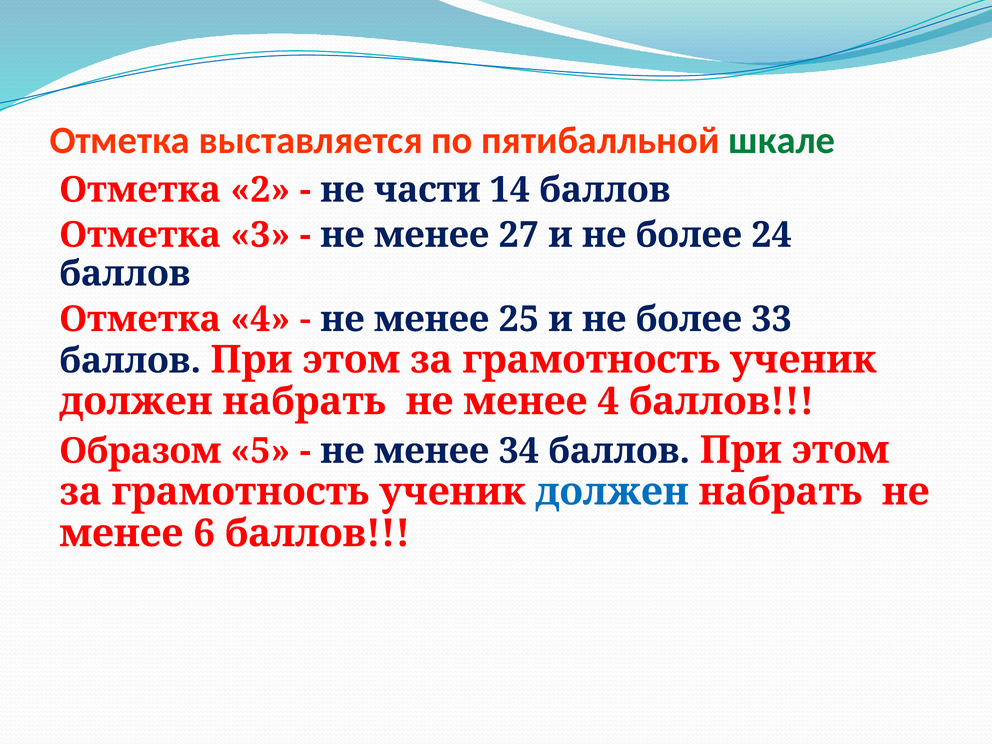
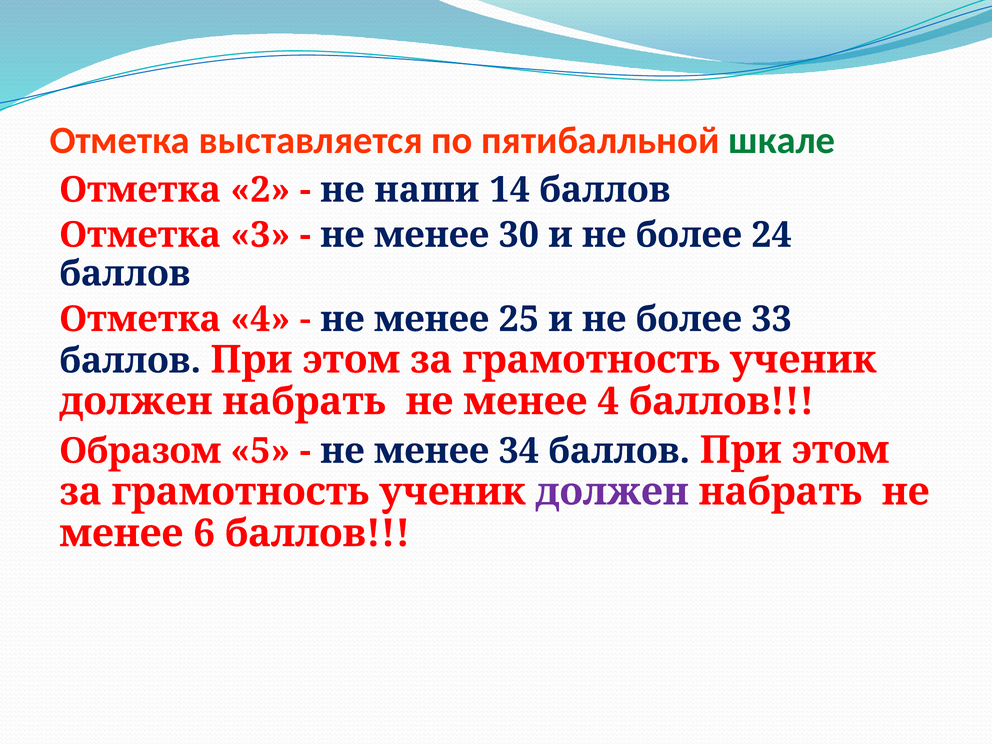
части: части -> наши (427, 190)
27: 27 -> 30 (519, 235)
должен colour: blue -> purple (612, 492)
